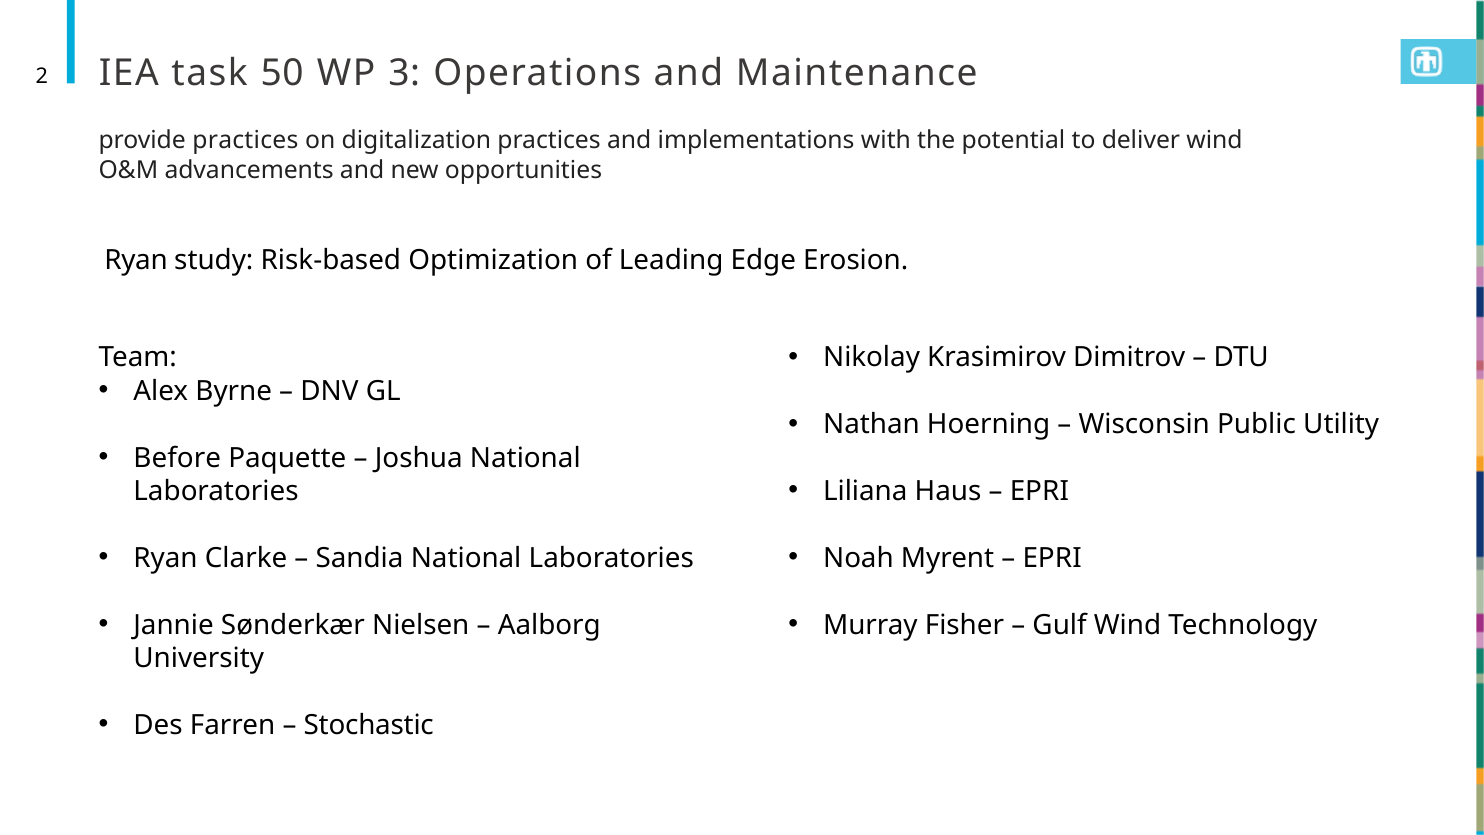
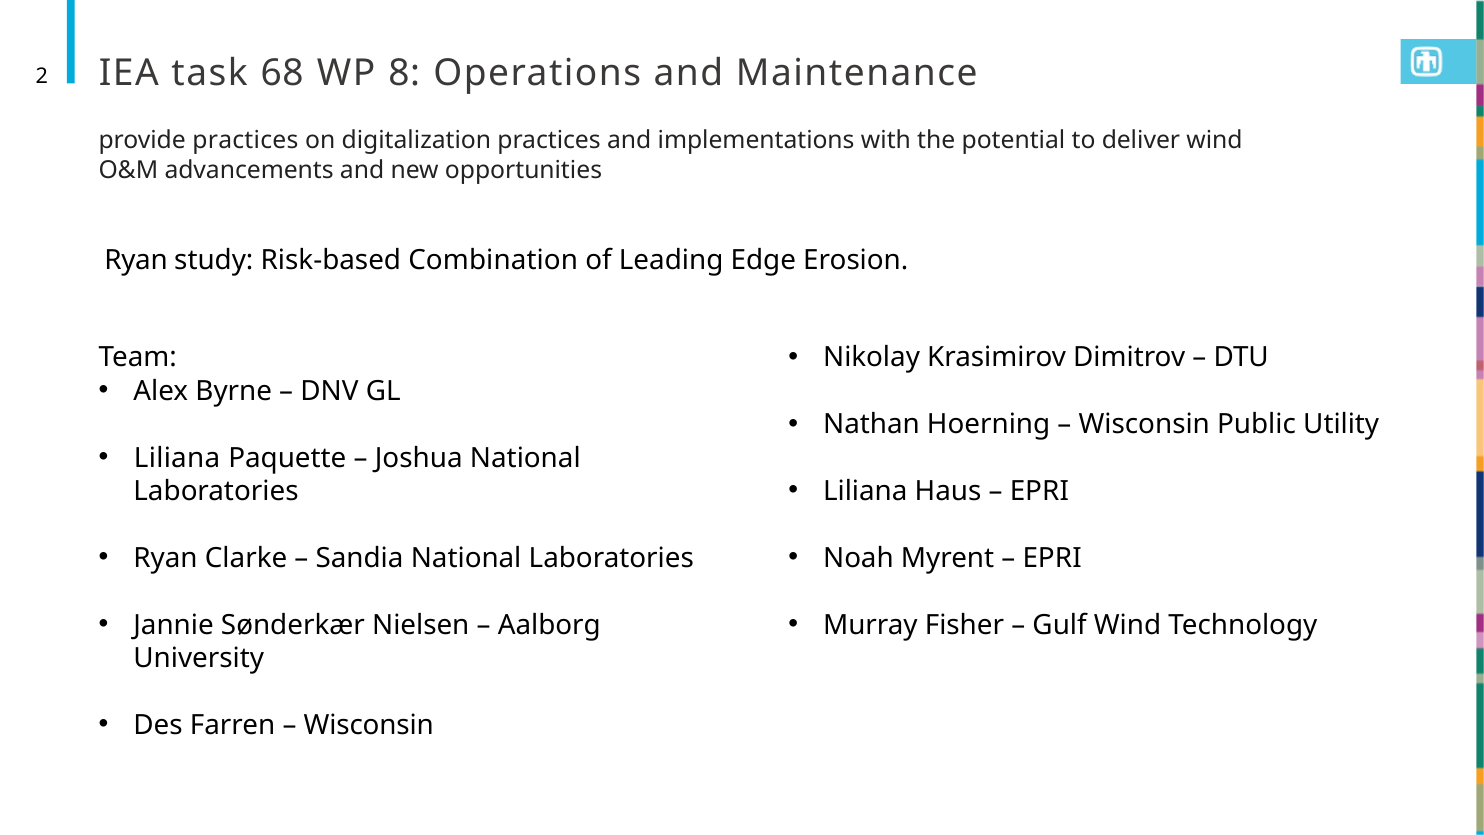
50: 50 -> 68 (282, 73)
3: 3 -> 8 (404, 73)
Optimization: Optimization -> Combination (493, 261)
Before: Before -> Liliana (177, 458)
Stochastic: Stochastic -> Wisconsin (369, 725)
